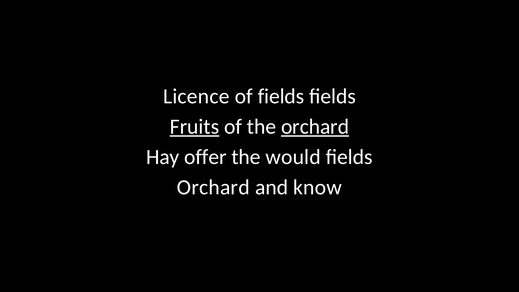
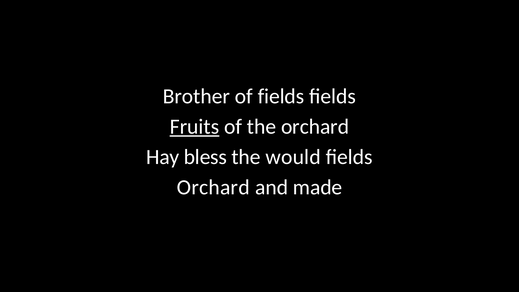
Licence: Licence -> Brother (196, 97)
orchard underline: present -> none (315, 127)
offer: offer -> bless (205, 157)
know: know -> made (318, 187)
